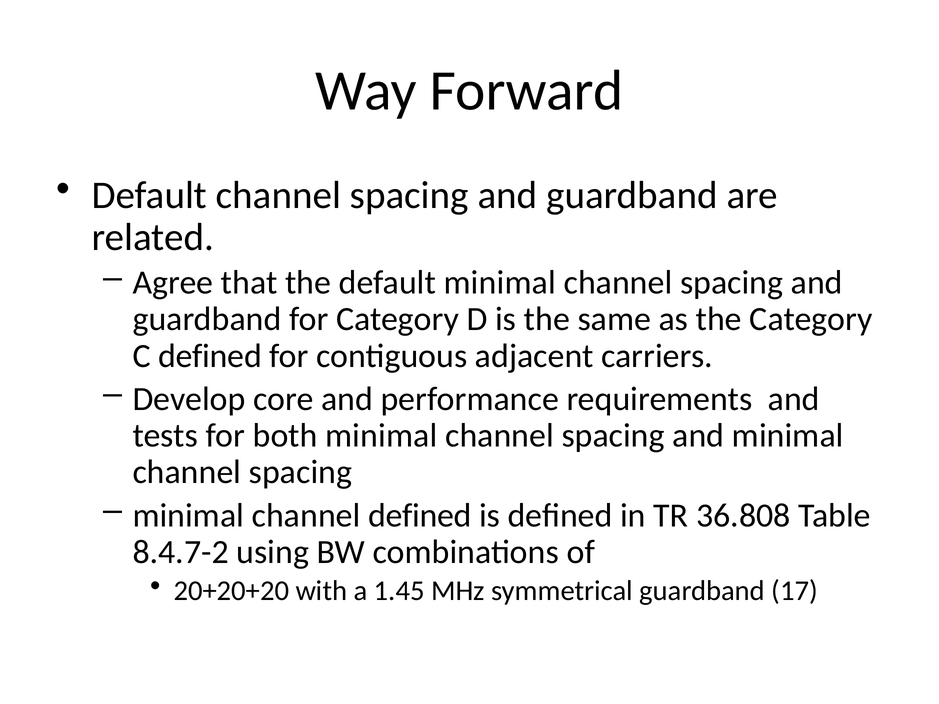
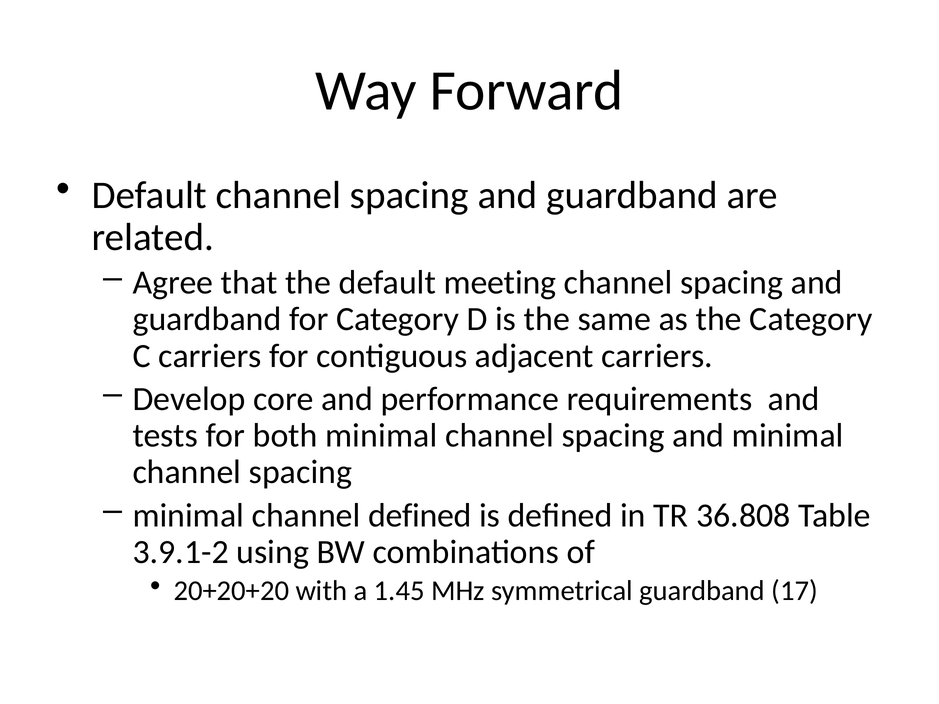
default minimal: minimal -> meeting (500, 283)
C defined: defined -> carriers (210, 356)
8.4.7-2: 8.4.7-2 -> 3.9.1-2 (181, 552)
